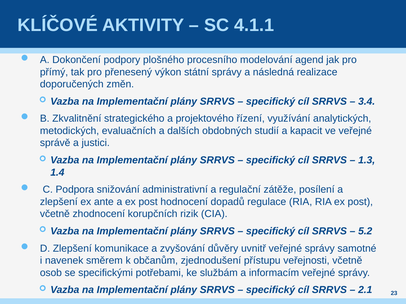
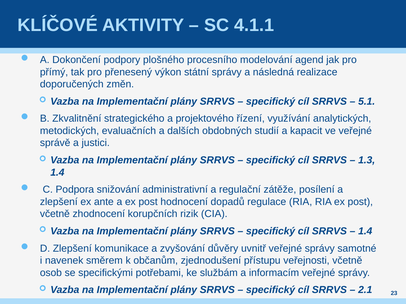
3.4: 3.4 -> 5.1 (367, 102)
5.2: 5.2 -> 1.4 (365, 232)
